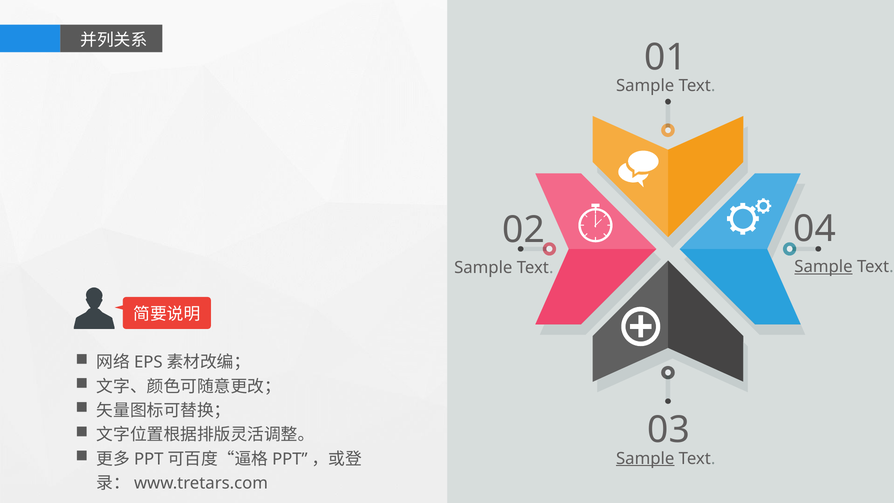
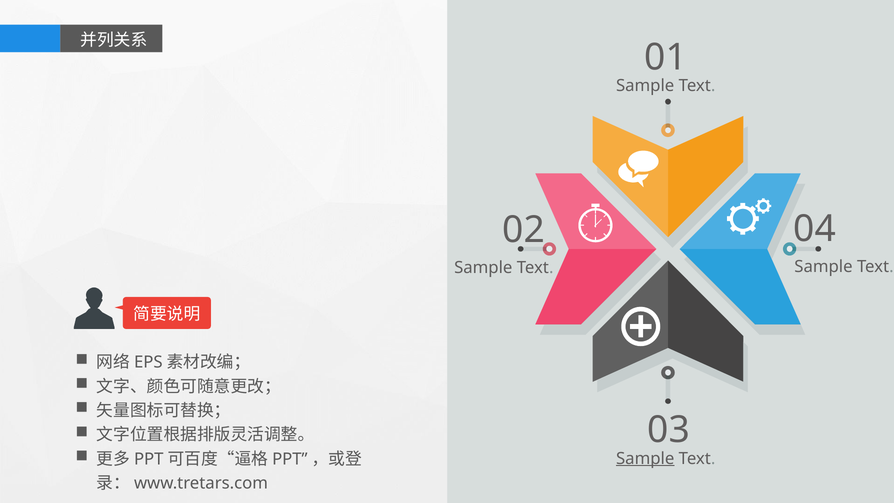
Sample underline: present -> none (823, 267)
